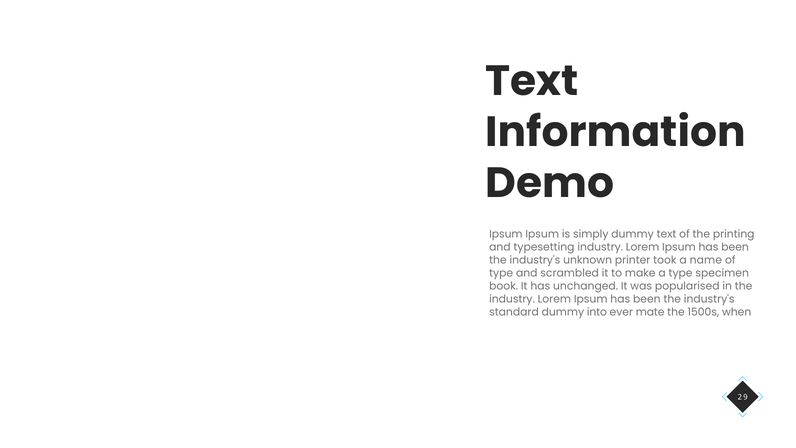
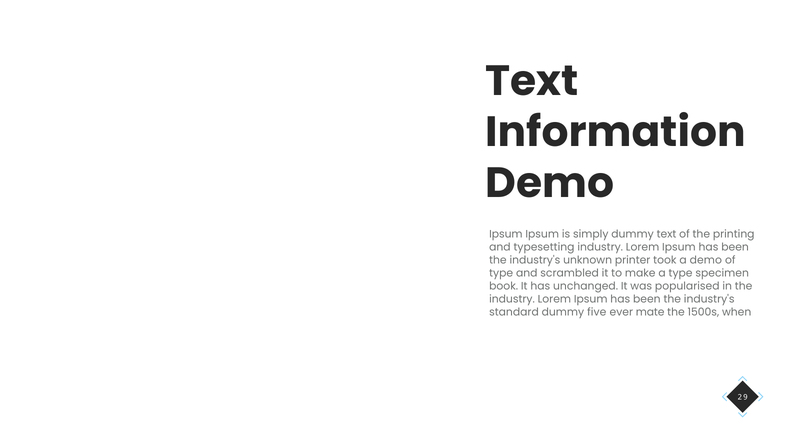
a name: name -> demo (706, 260)
into: into -> five (597, 312)
